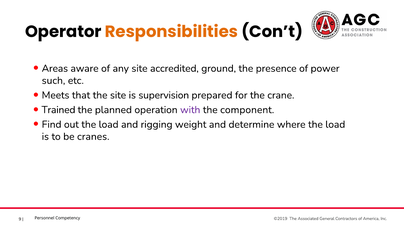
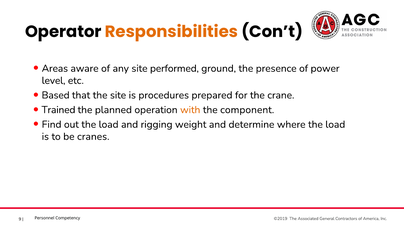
accredited: accredited -> performed (174, 68)
such: such -> level (54, 81)
Meets: Meets -> Based (56, 95)
supervision: supervision -> procedures (164, 95)
with colour: purple -> orange (190, 110)
